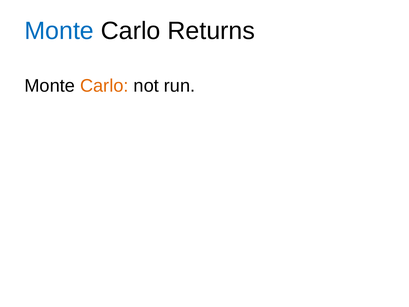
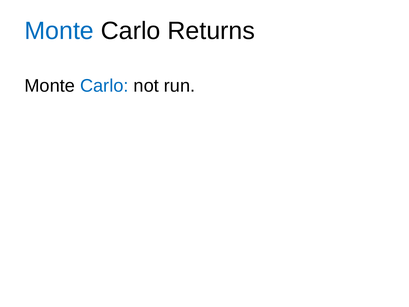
Carlo colour: orange -> blue (104, 86)
